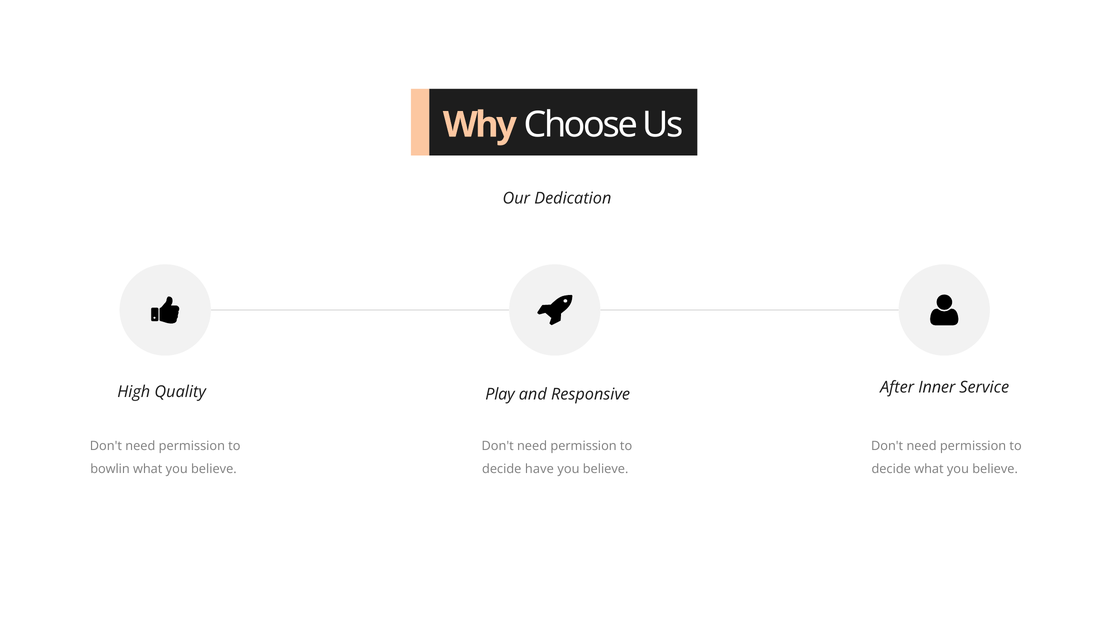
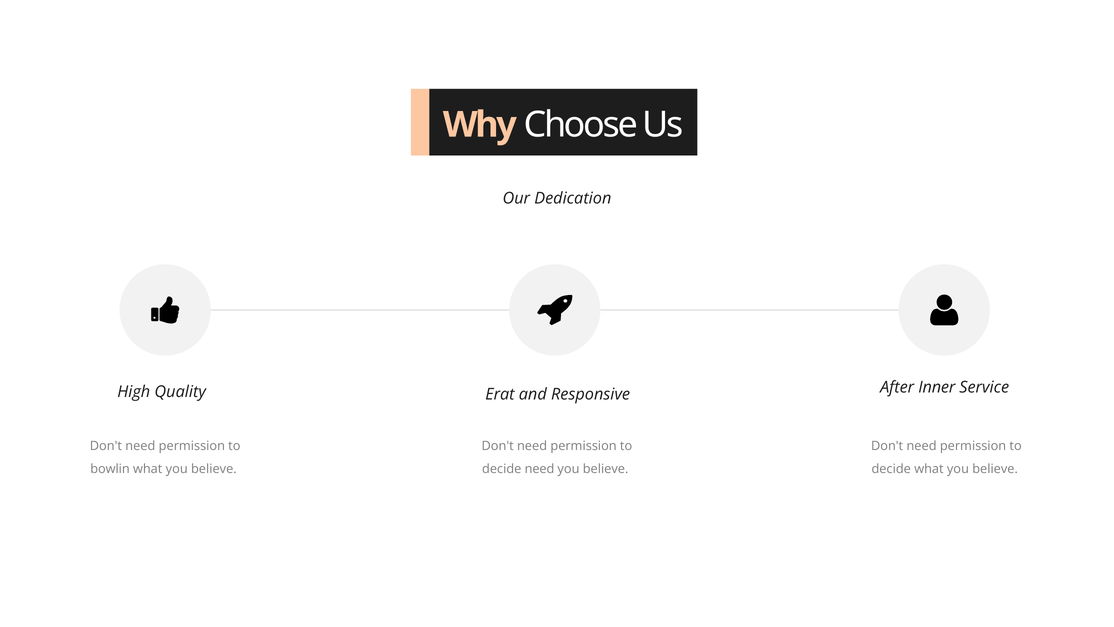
Play: Play -> Erat (500, 394)
decide have: have -> need (540, 469)
